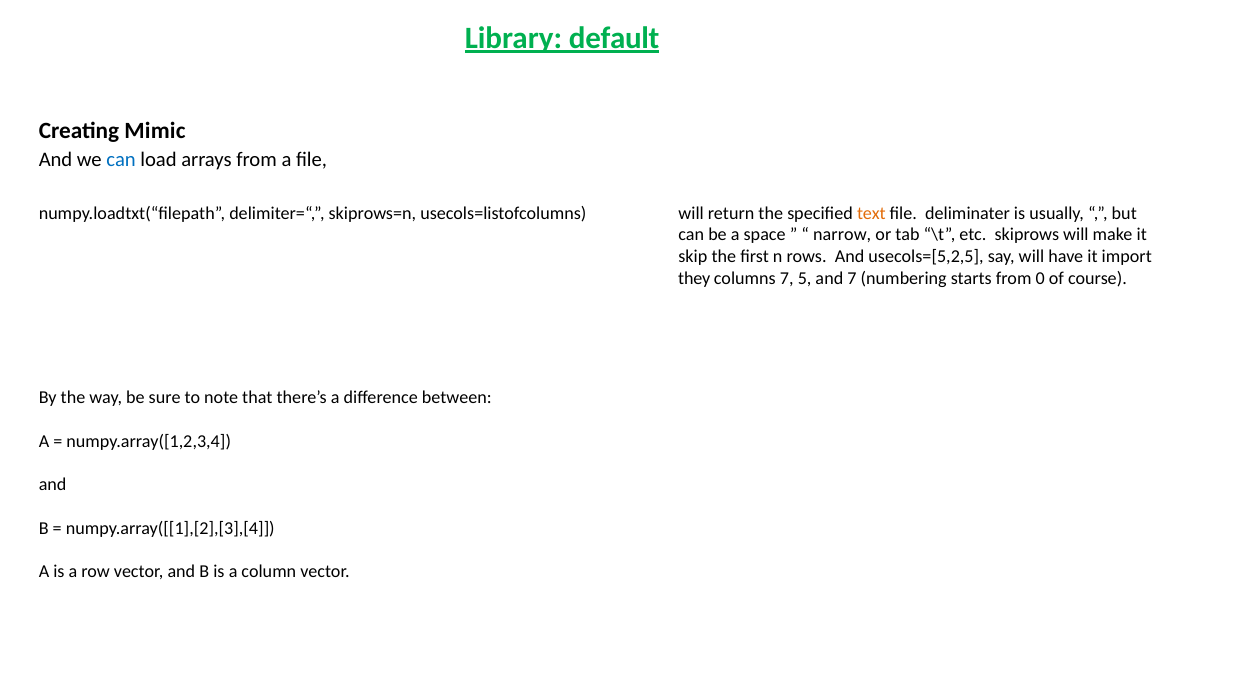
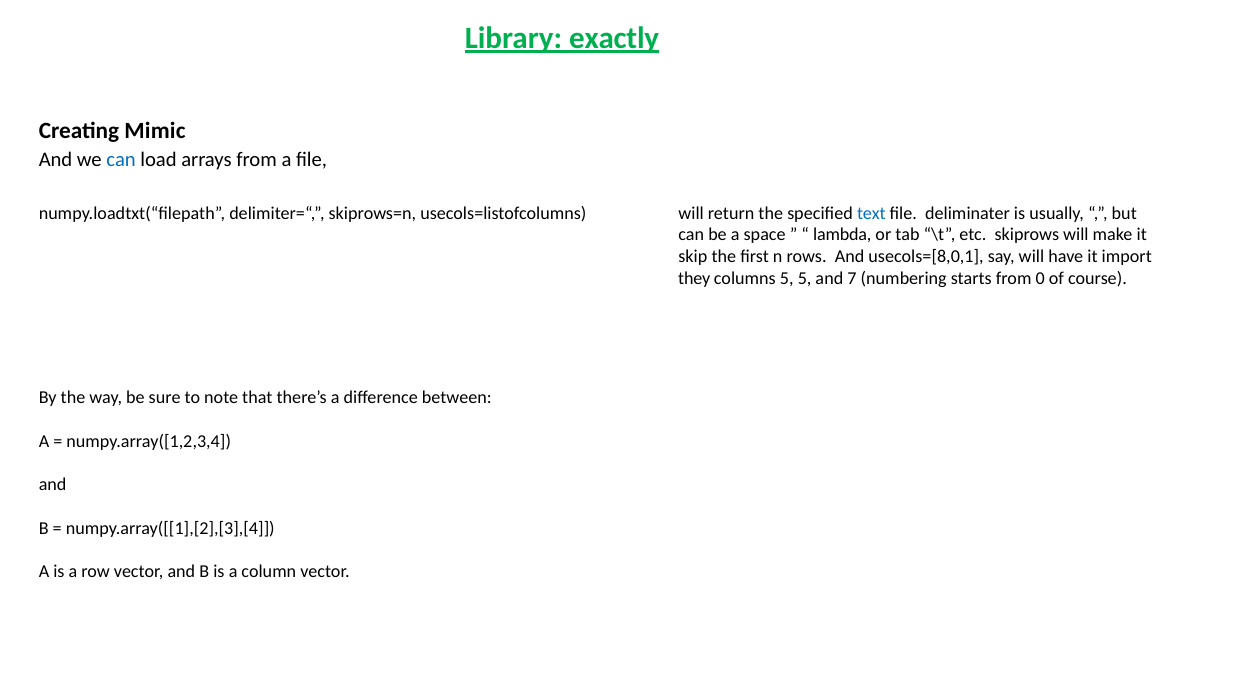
default: default -> exactly (614, 39)
text colour: orange -> blue (871, 213)
narrow: narrow -> lambda (842, 235)
usecols=[5,2,5: usecols=[5,2,5 -> usecols=[8,0,1 (926, 257)
columns 7: 7 -> 5 (787, 278)
